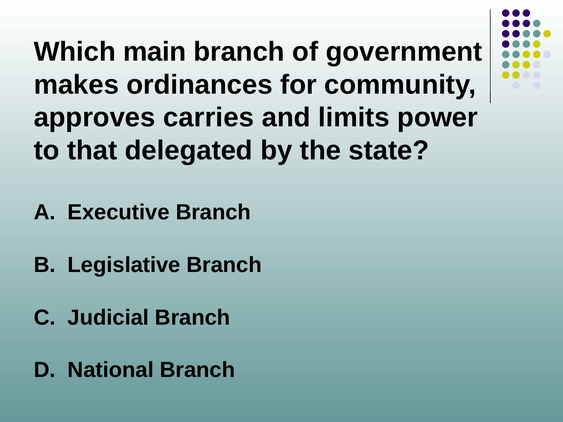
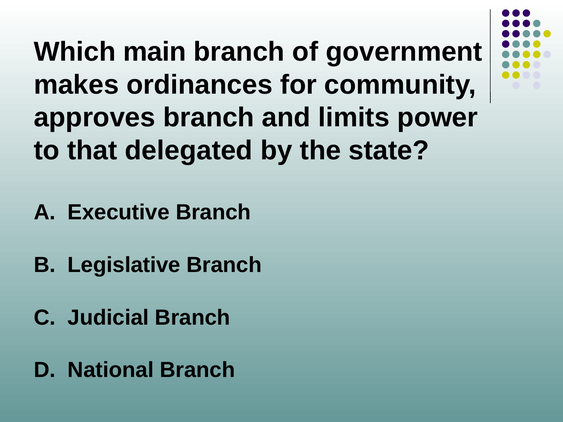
approves carries: carries -> branch (209, 118)
